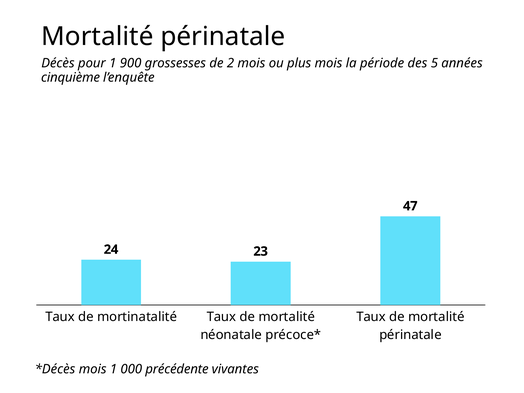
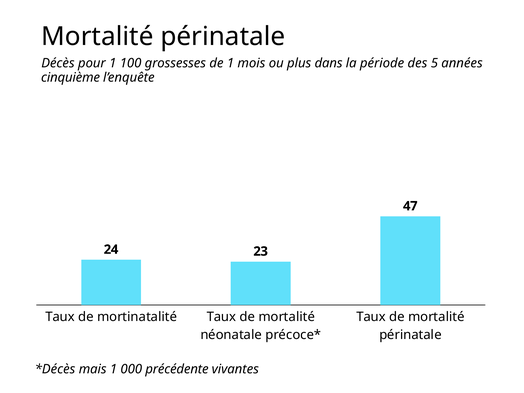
900: 900 -> 100 (131, 63)
de 2: 2 -> 1 (231, 63)
plus mois: mois -> dans (329, 63)
mois: mois -> mais (93, 369)
